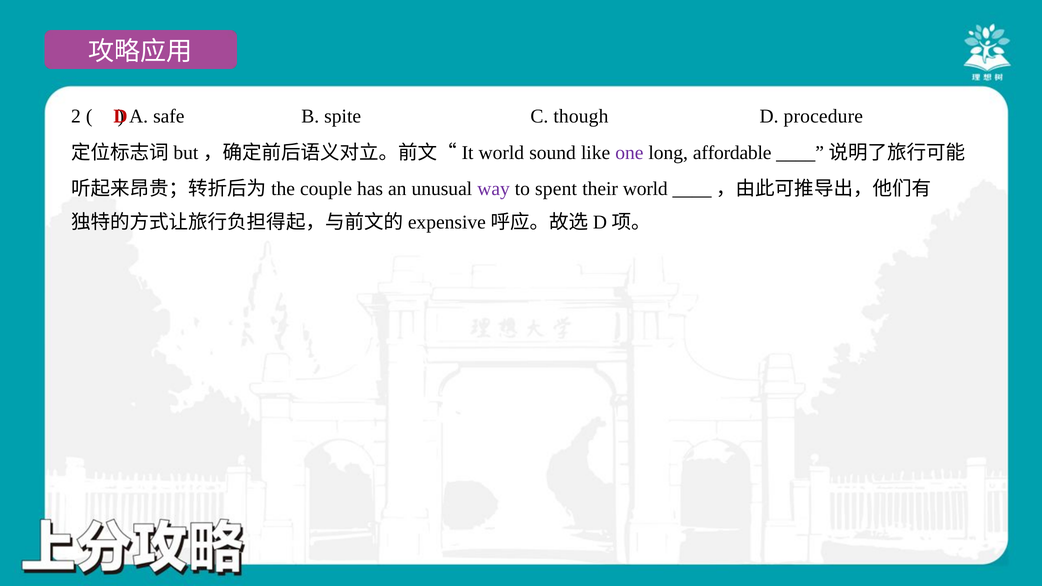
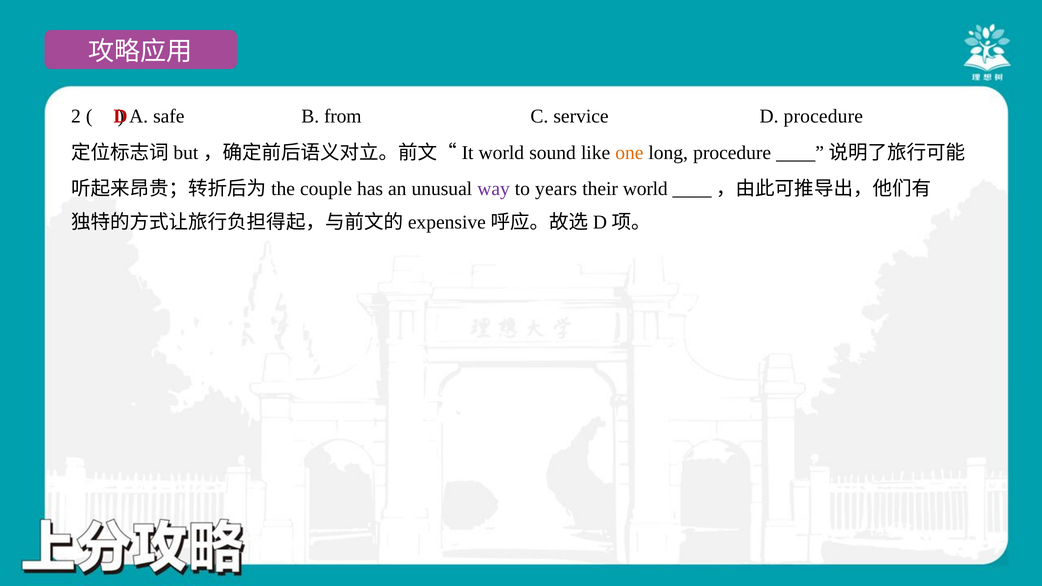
spite: spite -> from (343, 117)
though: though -> service (581, 117)
one colour: purple -> orange (629, 153)
long affordable: affordable -> procedure (732, 153)
spent: spent -> years (556, 189)
